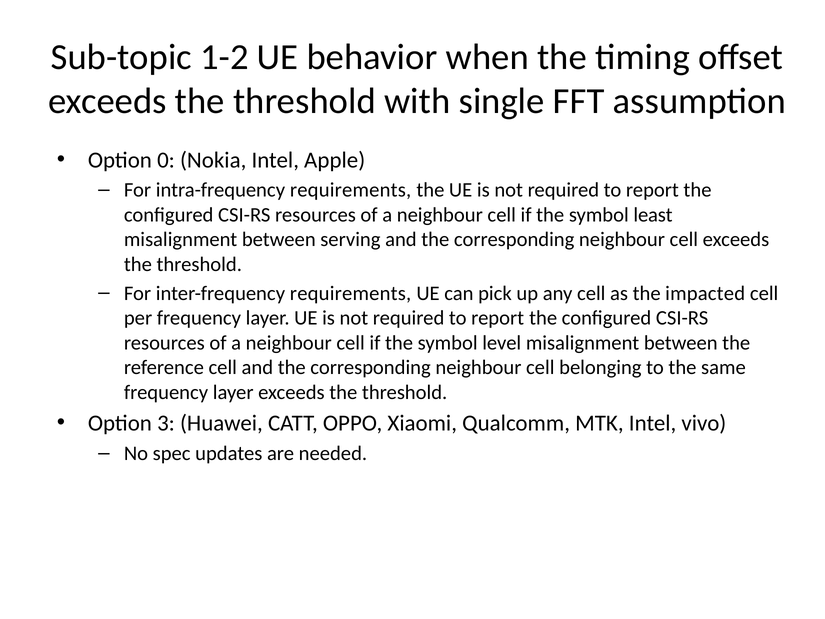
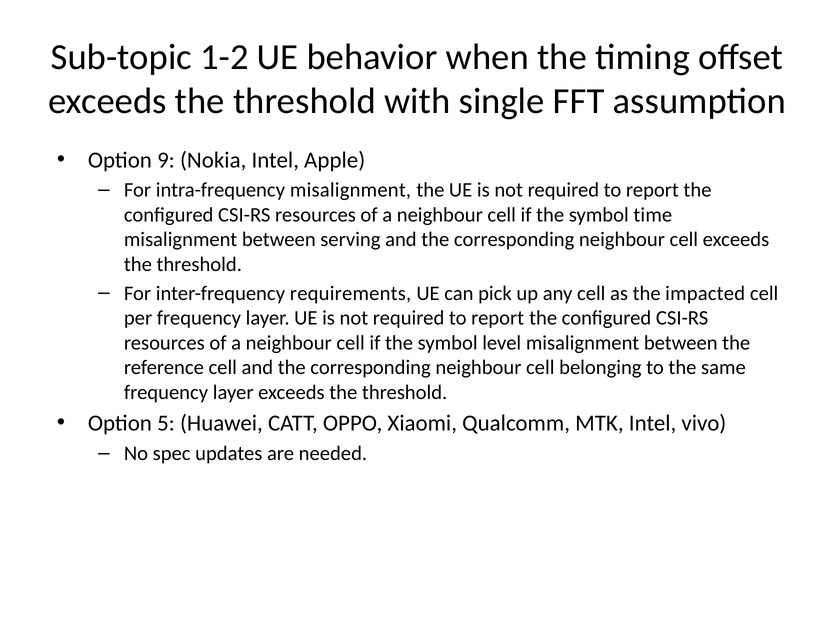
0: 0 -> 9 (166, 160)
intra-frequency requirements: requirements -> misalignment (351, 190)
least: least -> time (653, 215)
3: 3 -> 5 (166, 423)
